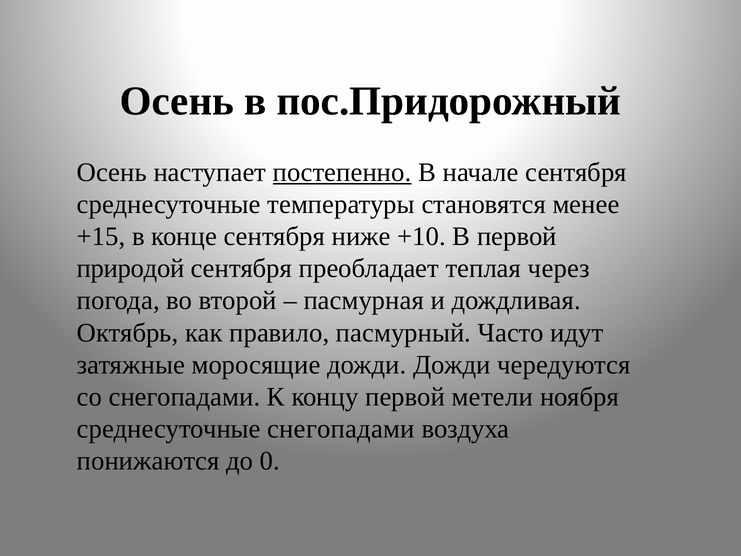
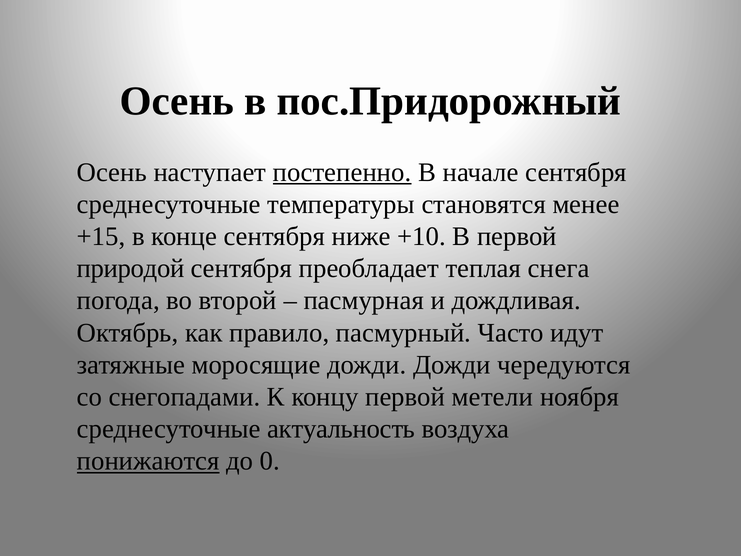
через: через -> снега (559, 268)
среднесуточные снегопадами: снегопадами -> актуальность (341, 429)
понижаются underline: none -> present (148, 461)
